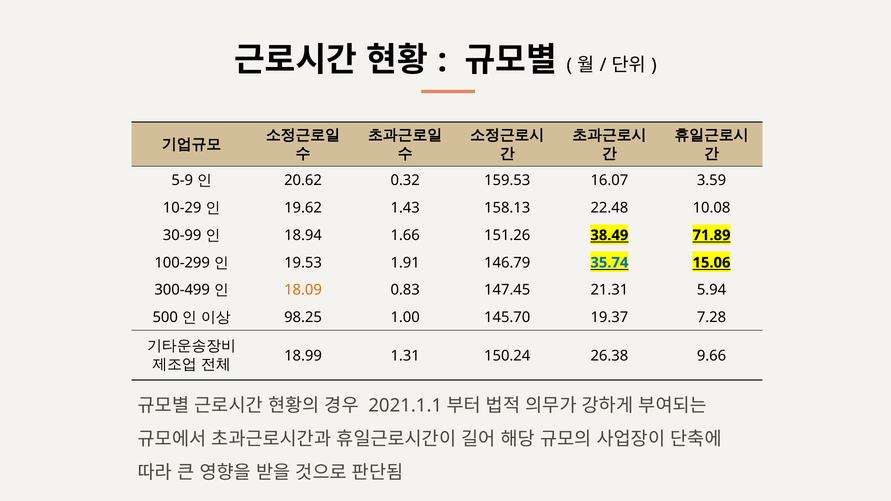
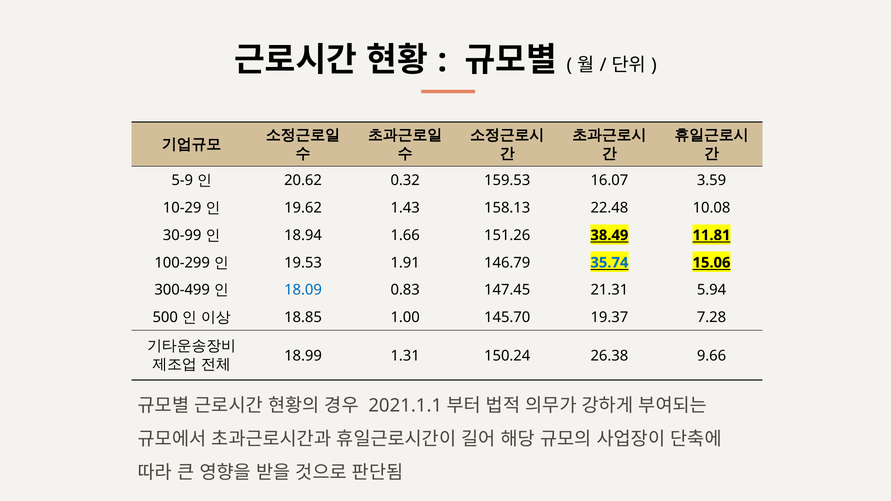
71.89: 71.89 -> 11.81 (712, 235)
18.09 colour: orange -> blue (303, 290)
98.25: 98.25 -> 18.85 (303, 318)
